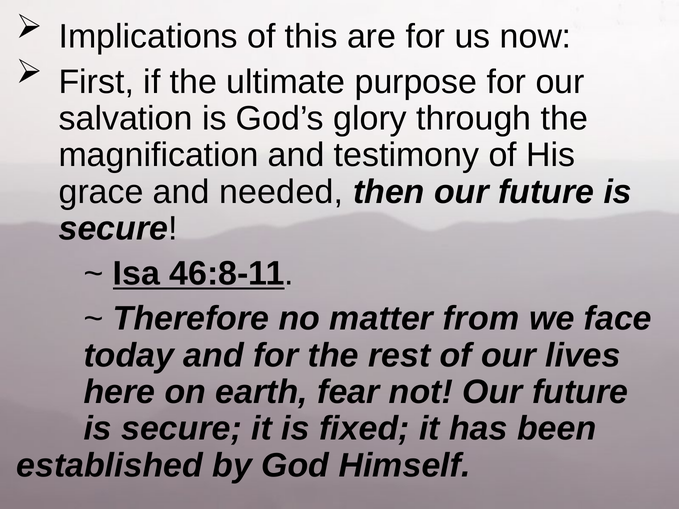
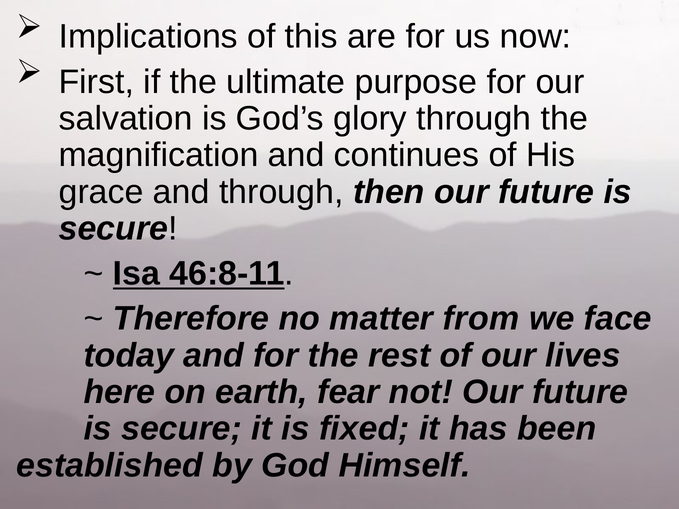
testimony: testimony -> continues (407, 155)
and needed: needed -> through (281, 192)
